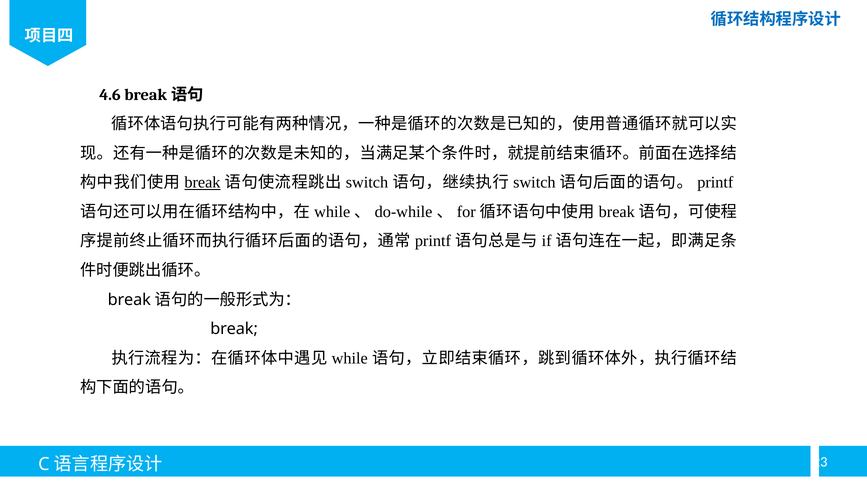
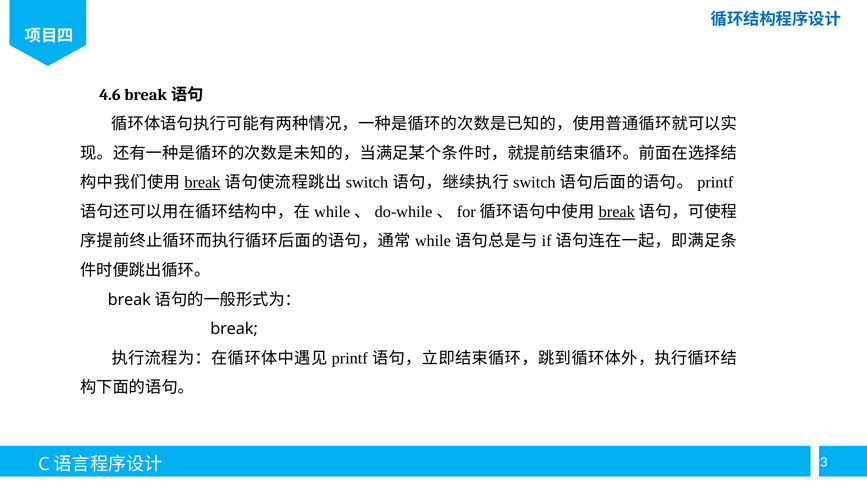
break underline: none -> present (617, 212)
printf: printf -> while (433, 241)
while: while -> printf (350, 358)
